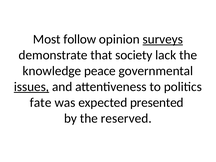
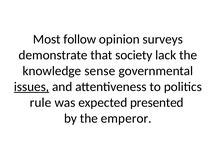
surveys underline: present -> none (163, 39)
peace: peace -> sense (100, 71)
fate: fate -> rule (41, 103)
reserved: reserved -> emperor (126, 118)
